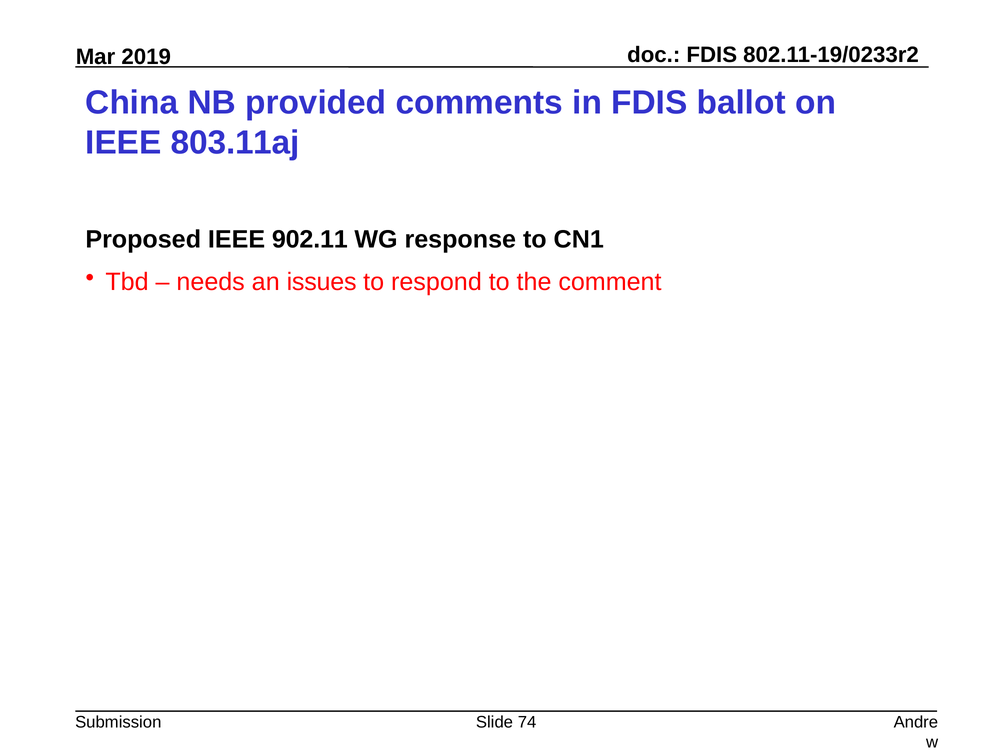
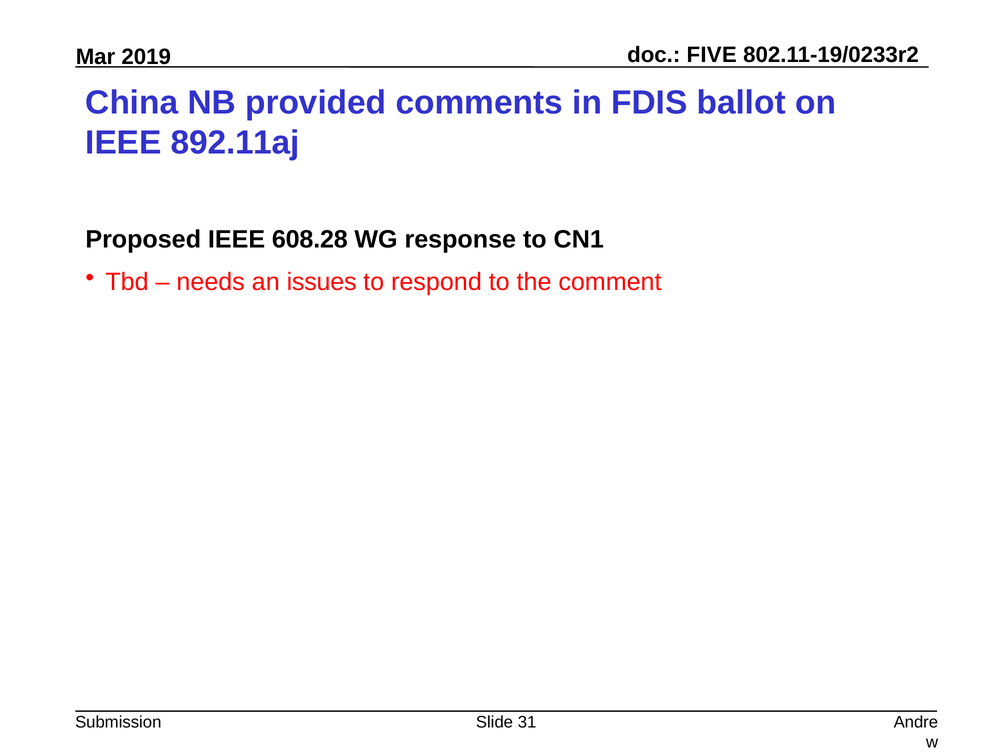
FDIS: FDIS -> FIVE (712, 55)
803.11aj: 803.11aj -> 892.11aj (235, 143)
902.11: 902.11 -> 608.28 (310, 239)
74: 74 -> 31 (527, 722)
